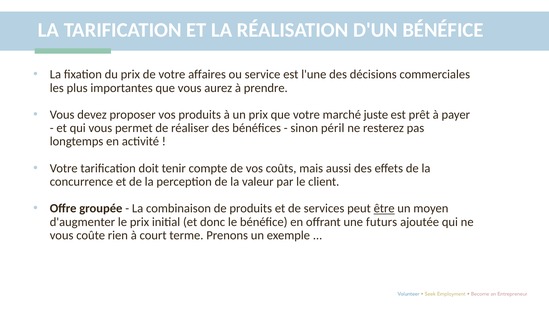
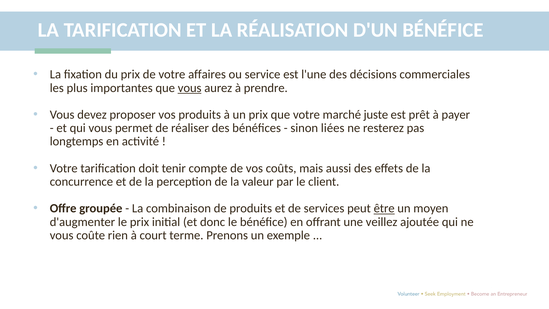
vous underline: none -> present (190, 88)
péril: péril -> liées (333, 128)
futurs: futurs -> veillez (382, 222)
